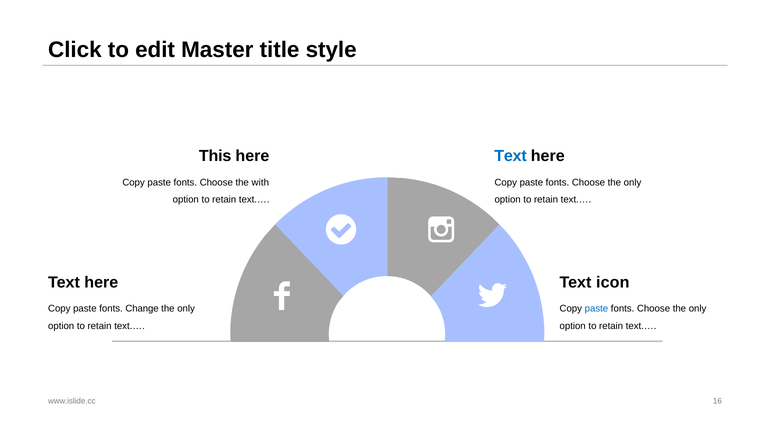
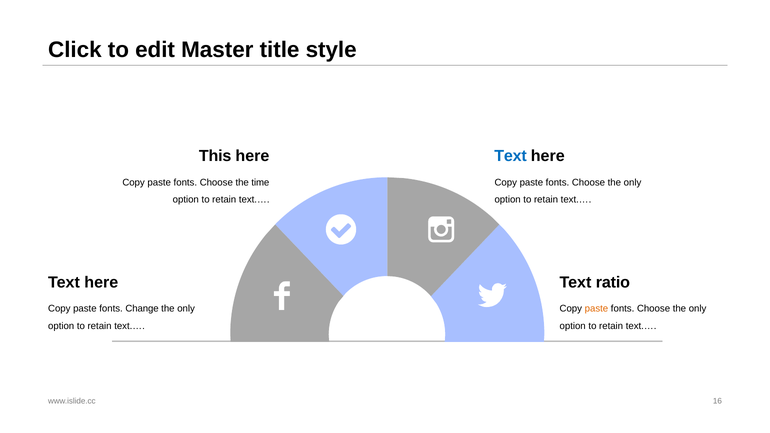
with: with -> time (260, 182)
icon: icon -> ratio (613, 282)
paste colour: blue -> orange (596, 309)
